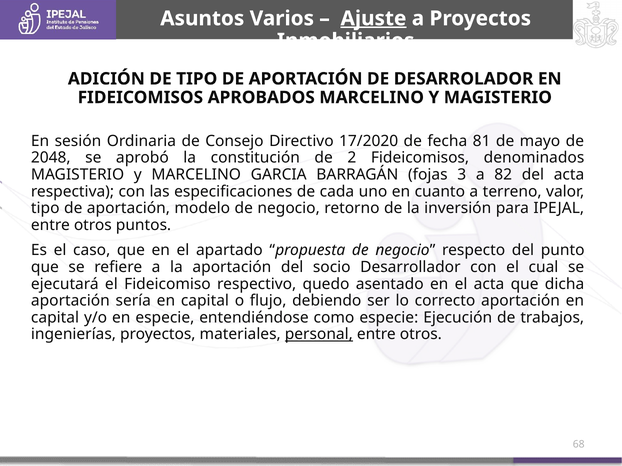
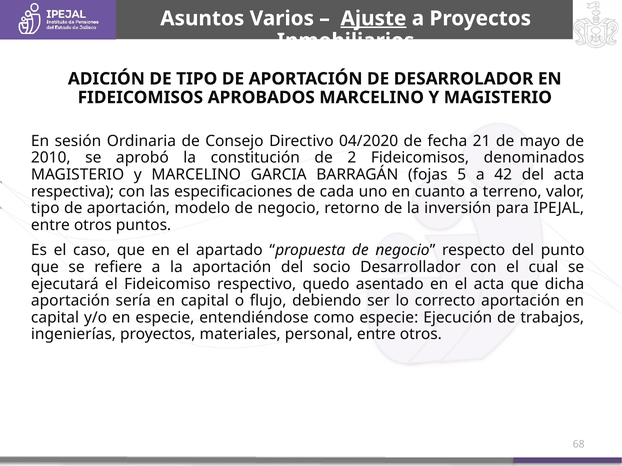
17/2020: 17/2020 -> 04/2020 (369, 141)
81: 81 -> 21 (482, 141)
2048: 2048 -> 2010 (51, 158)
3: 3 -> 5 (462, 175)
82: 82 -> 42 (503, 175)
personal underline: present -> none (319, 335)
